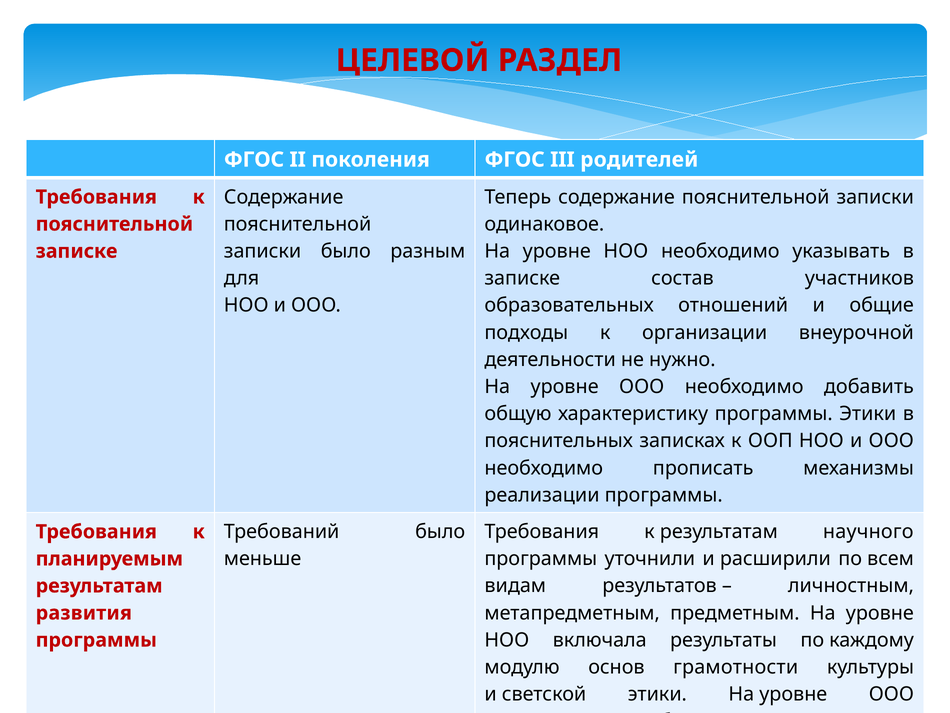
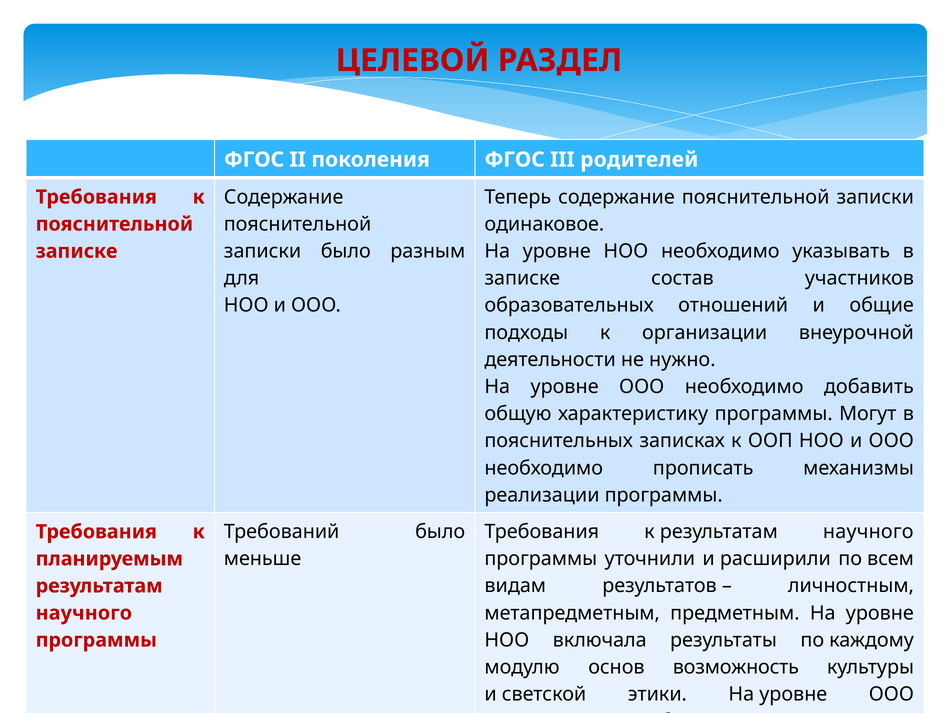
программы Этики: Этики -> Могут (868, 414)
развития: развития -> научного (84, 613)
грамотности: грамотности -> возможность (736, 667)
